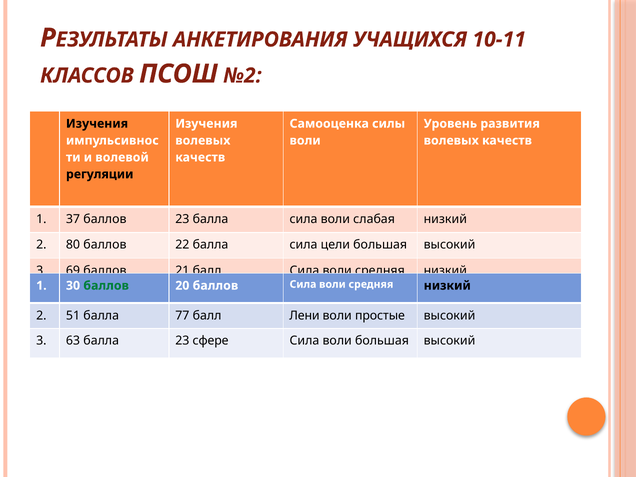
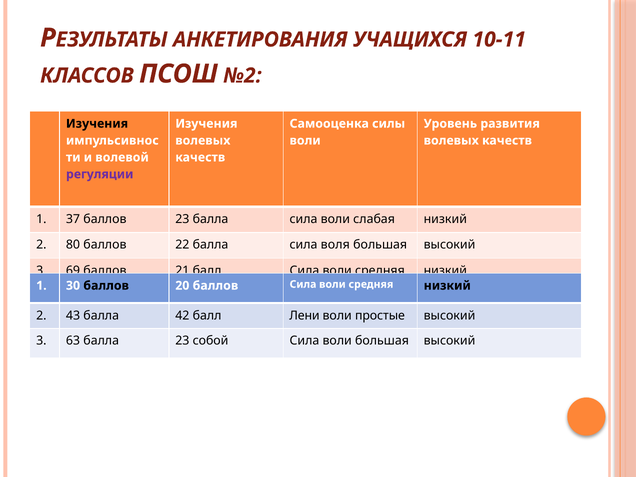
регуляции colour: black -> purple (100, 174)
цели: цели -> воля (335, 245)
баллов colour: green -> black (106, 286)
51: 51 -> 43 (73, 315)
77: 77 -> 42 (182, 315)
сфере: сфере -> собой (210, 341)
